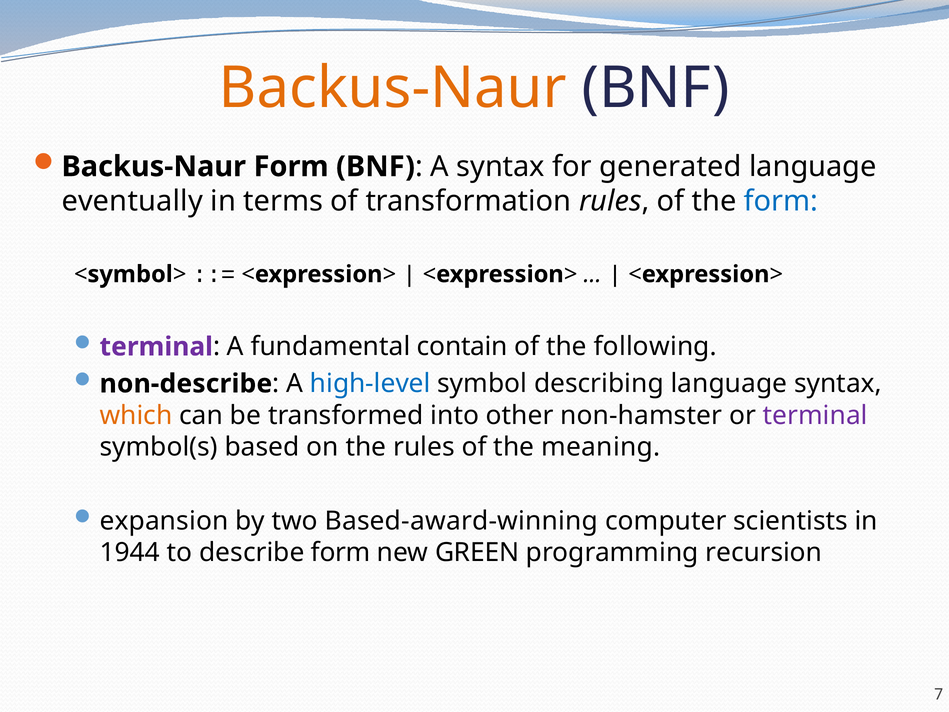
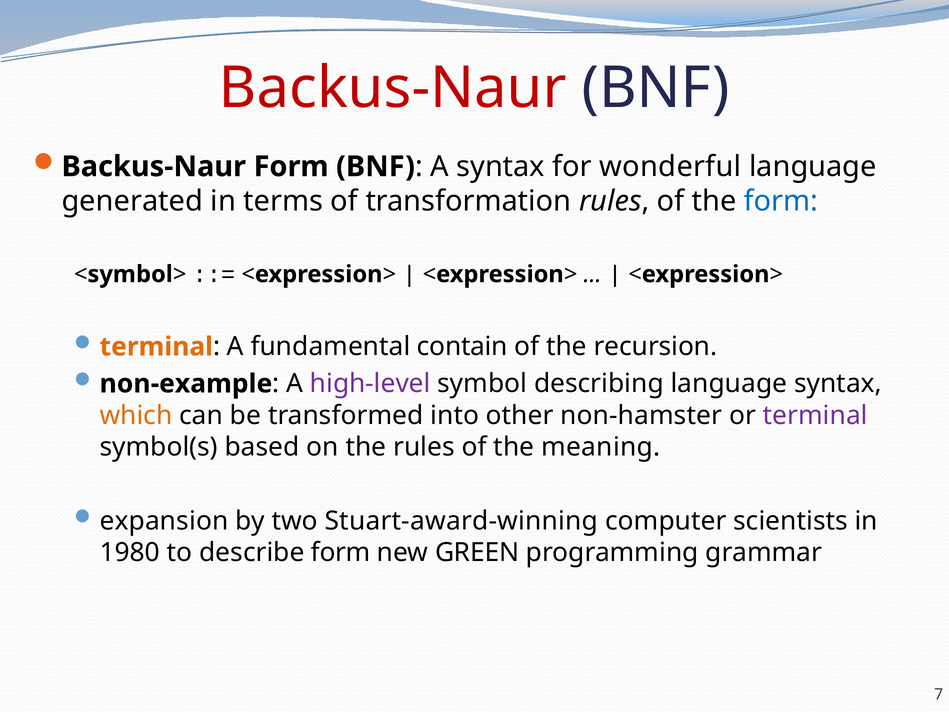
Backus-Naur colour: orange -> red (393, 88)
generated: generated -> wonderful (670, 167)
eventually: eventually -> generated (132, 201)
terminal colour: purple -> orange (156, 347)
following: following -> recursion (655, 347)
non-describe: non-describe -> non-example (186, 384)
high-level colour: blue -> purple (370, 384)
Based-award-winning: Based-award-winning -> Stuart-award-winning (461, 521)
1944: 1944 -> 1980 (130, 552)
recursion: recursion -> grammar (764, 552)
